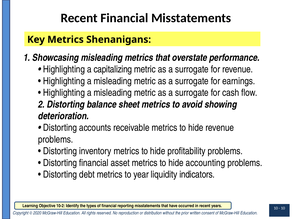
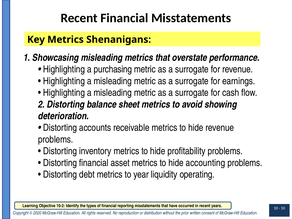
capitalizing: capitalizing -> purchasing (113, 69)
indicators: indicators -> operating (197, 174)
